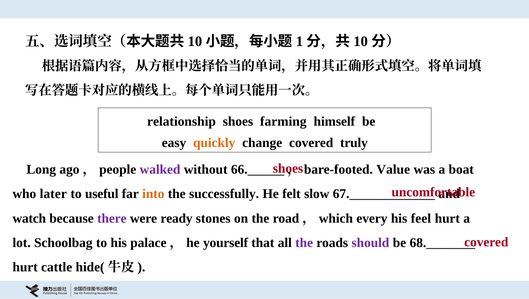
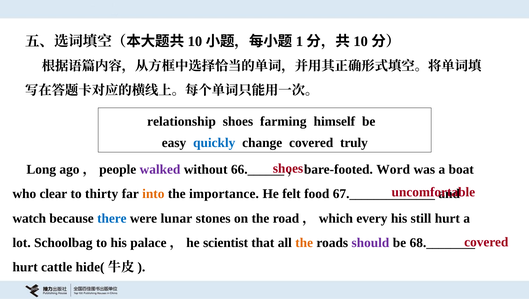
quickly colour: orange -> blue (214, 143)
Value: Value -> Word (393, 170)
later: later -> clear (53, 194)
useful: useful -> thirty (102, 194)
successfully: successfully -> importance (224, 194)
slow: slow -> food (317, 194)
there colour: purple -> blue (112, 218)
ready: ready -> lunar (176, 218)
feel: feel -> still (421, 218)
yourself: yourself -> scientist (226, 243)
the colour: purple -> orange (304, 243)
